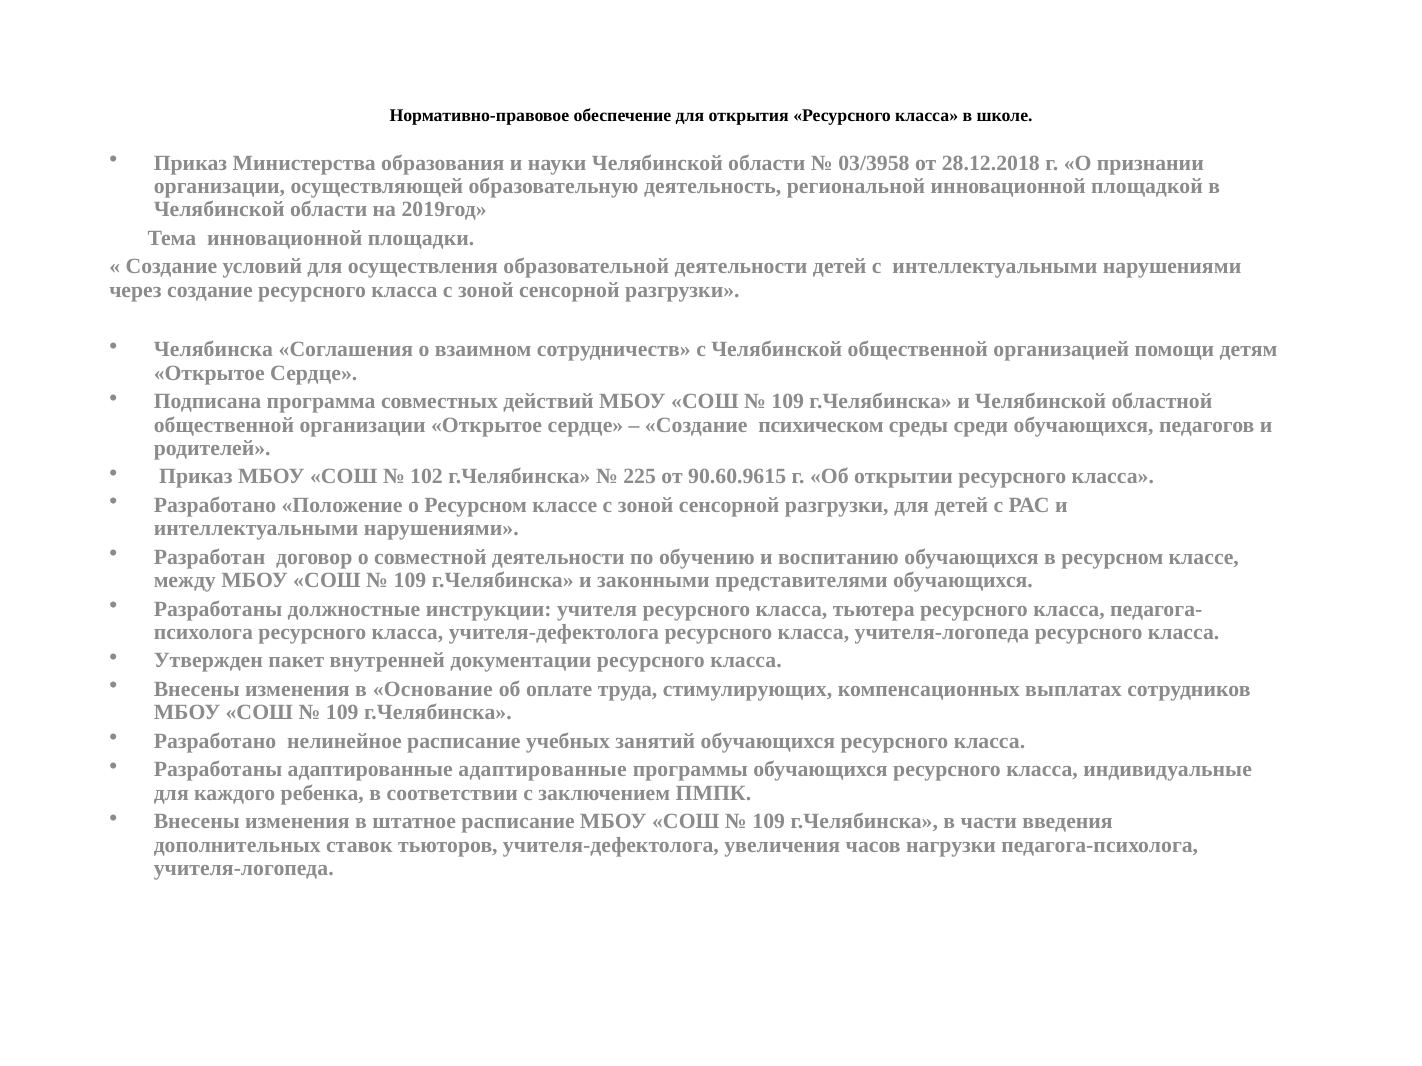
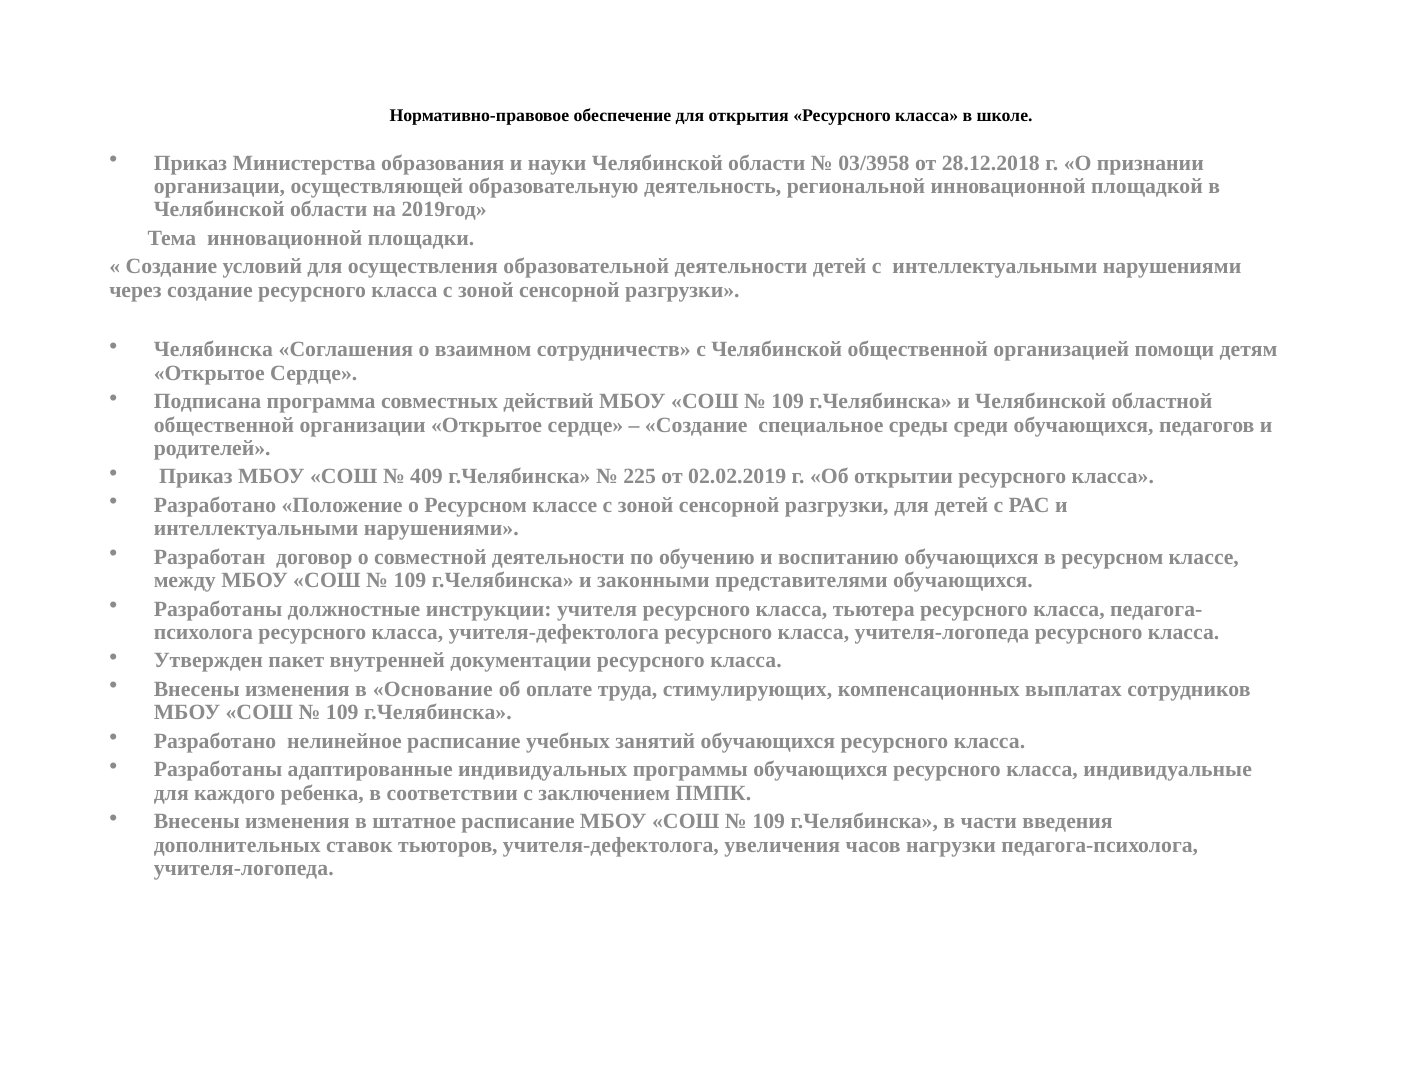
психическом: психическом -> специальное (821, 425)
102: 102 -> 409 (427, 477)
90.60.9615: 90.60.9615 -> 02.02.2019 (737, 477)
адаптированные адаптированные: адаптированные -> индивидуальных (543, 770)
